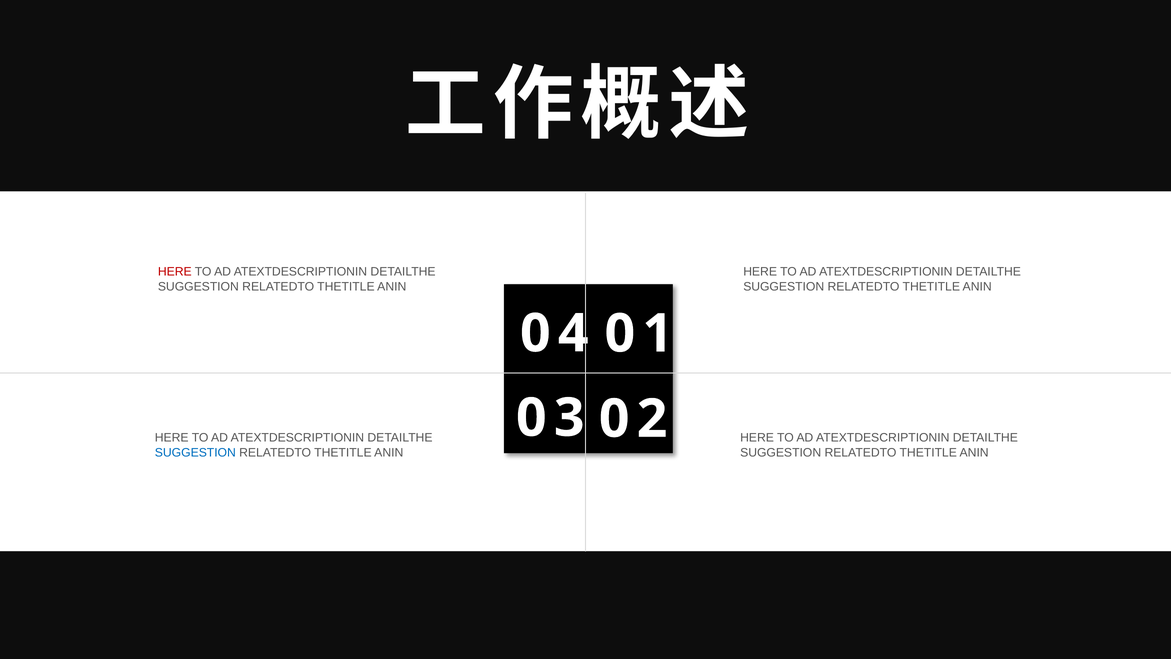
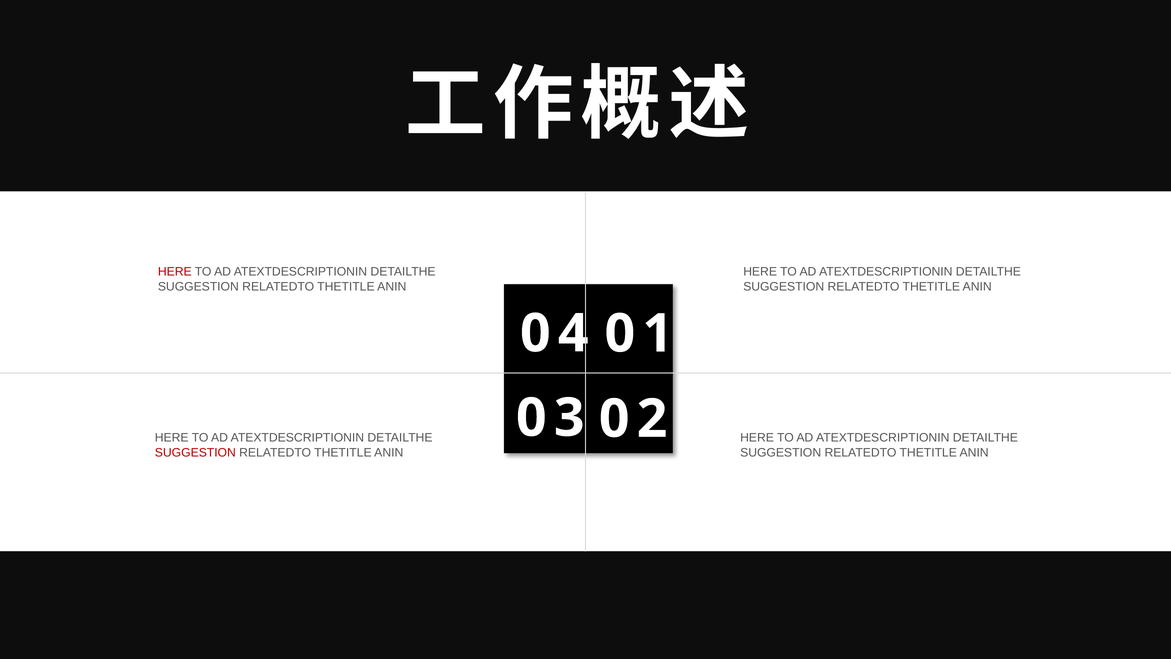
SUGGESTION colour: blue -> red (195, 452)
